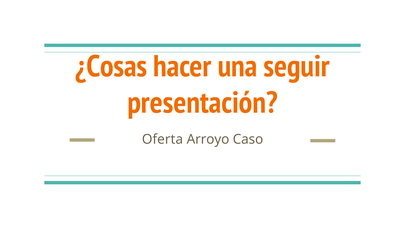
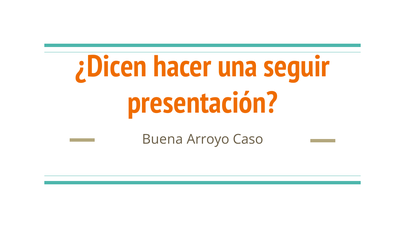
¿Cosas: ¿Cosas -> ¿Dicen (111, 66)
Oferta: Oferta -> Buena (162, 139)
